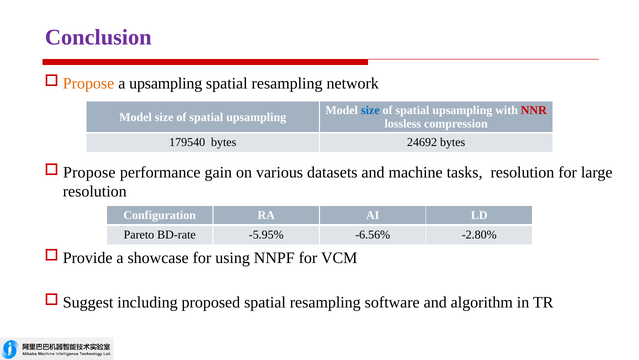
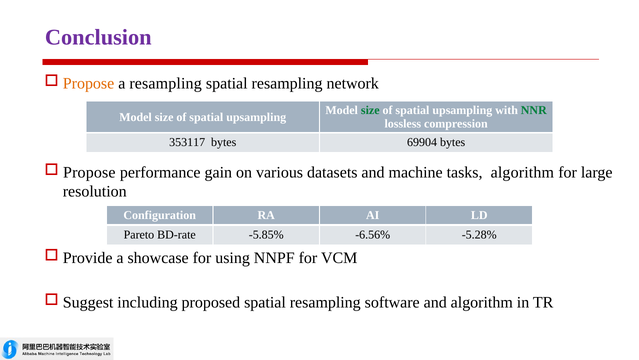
a upsampling: upsampling -> resampling (166, 83)
size colour: blue -> green (370, 110)
NNR colour: red -> green (534, 110)
179540: 179540 -> 353117 (187, 142)
24692: 24692 -> 69904 (422, 142)
tasks resolution: resolution -> algorithm (522, 172)
-5.95%: -5.95% -> -5.85% (266, 235)
-2.80%: -2.80% -> -5.28% (479, 235)
